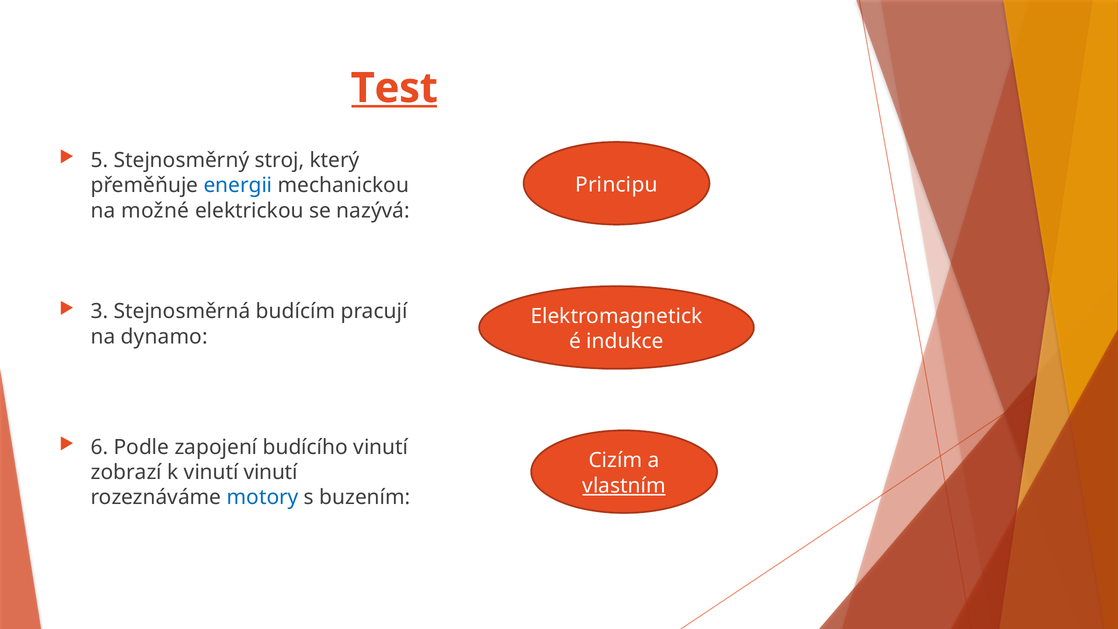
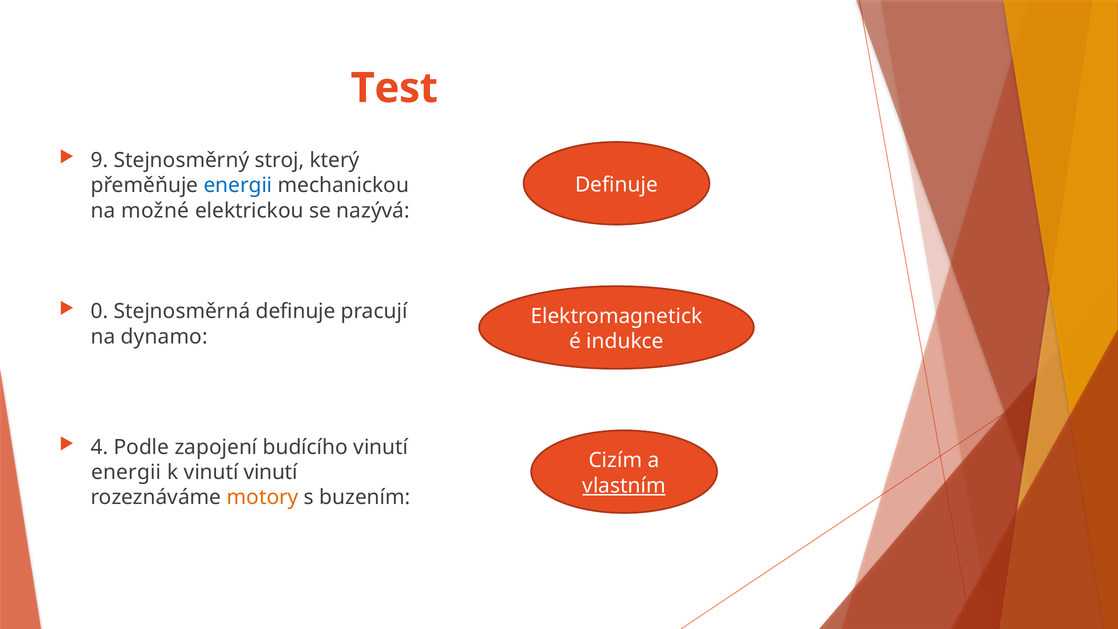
Test underline: present -> none (394, 88)
5: 5 -> 9 (100, 160)
Principu: Principu -> Definuje (617, 185)
3: 3 -> 0 (100, 312)
Stejnosměrná budícím: budícím -> definuje (296, 312)
6: 6 -> 4 (100, 447)
zobrazí: zobrazí -> energii (126, 472)
motory colour: blue -> orange (263, 497)
